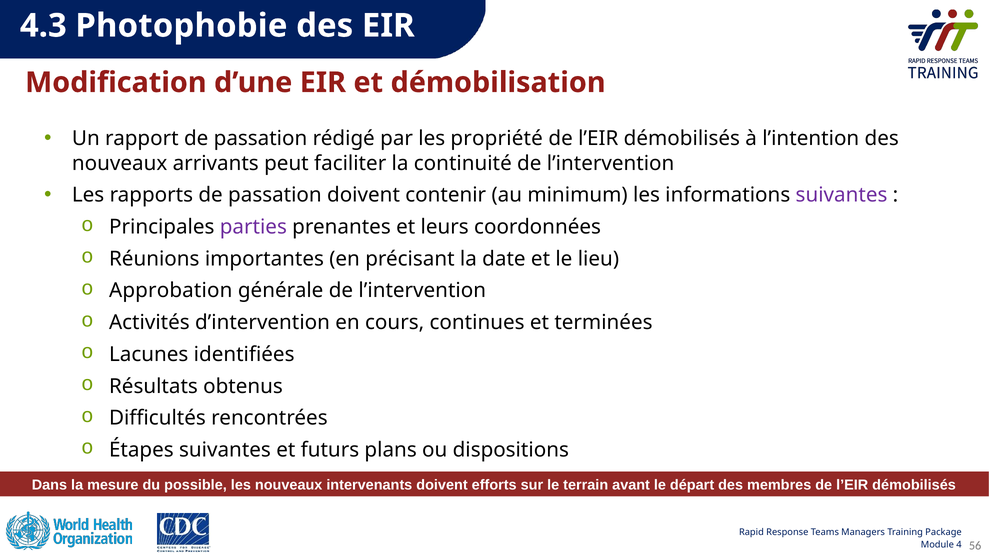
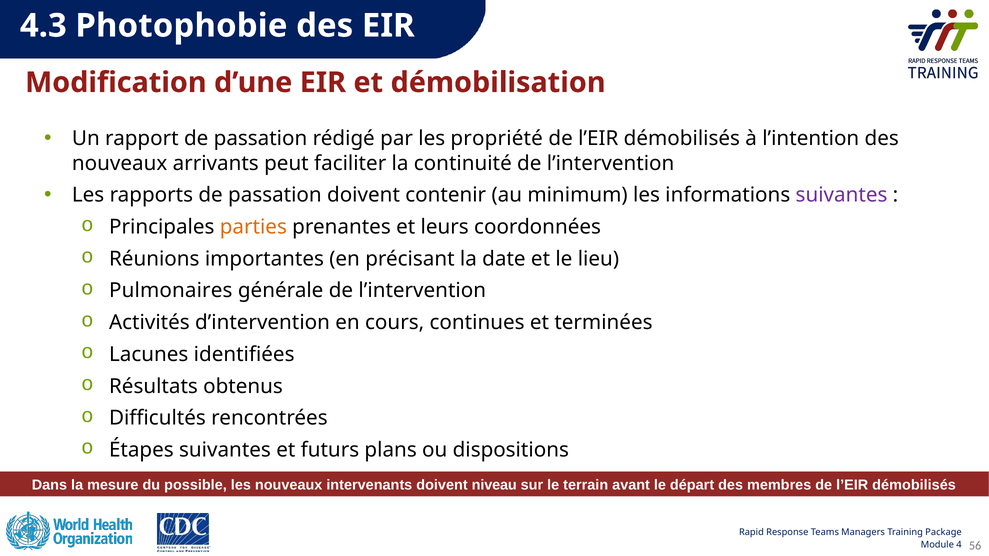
parties colour: purple -> orange (253, 227)
Approbation: Approbation -> Pulmonaires (171, 291)
efforts: efforts -> niveau (494, 485)
